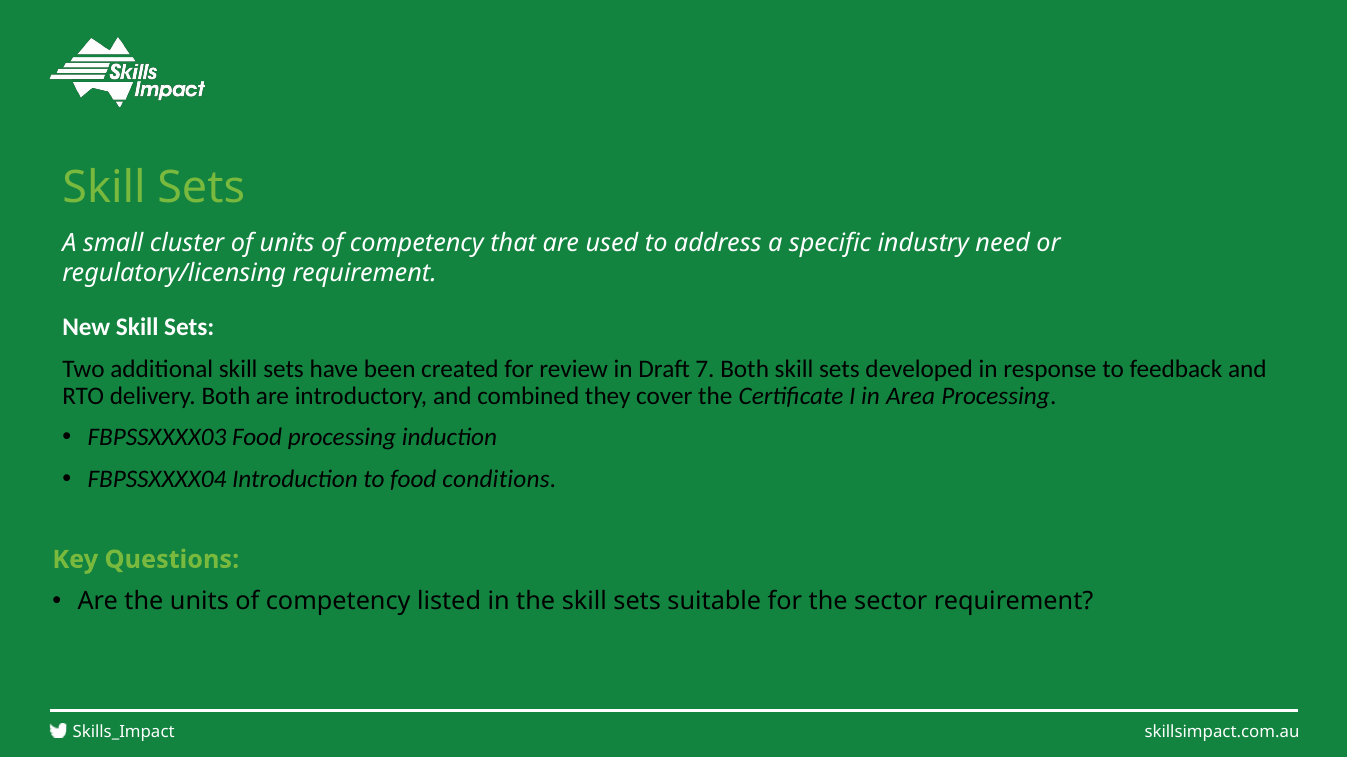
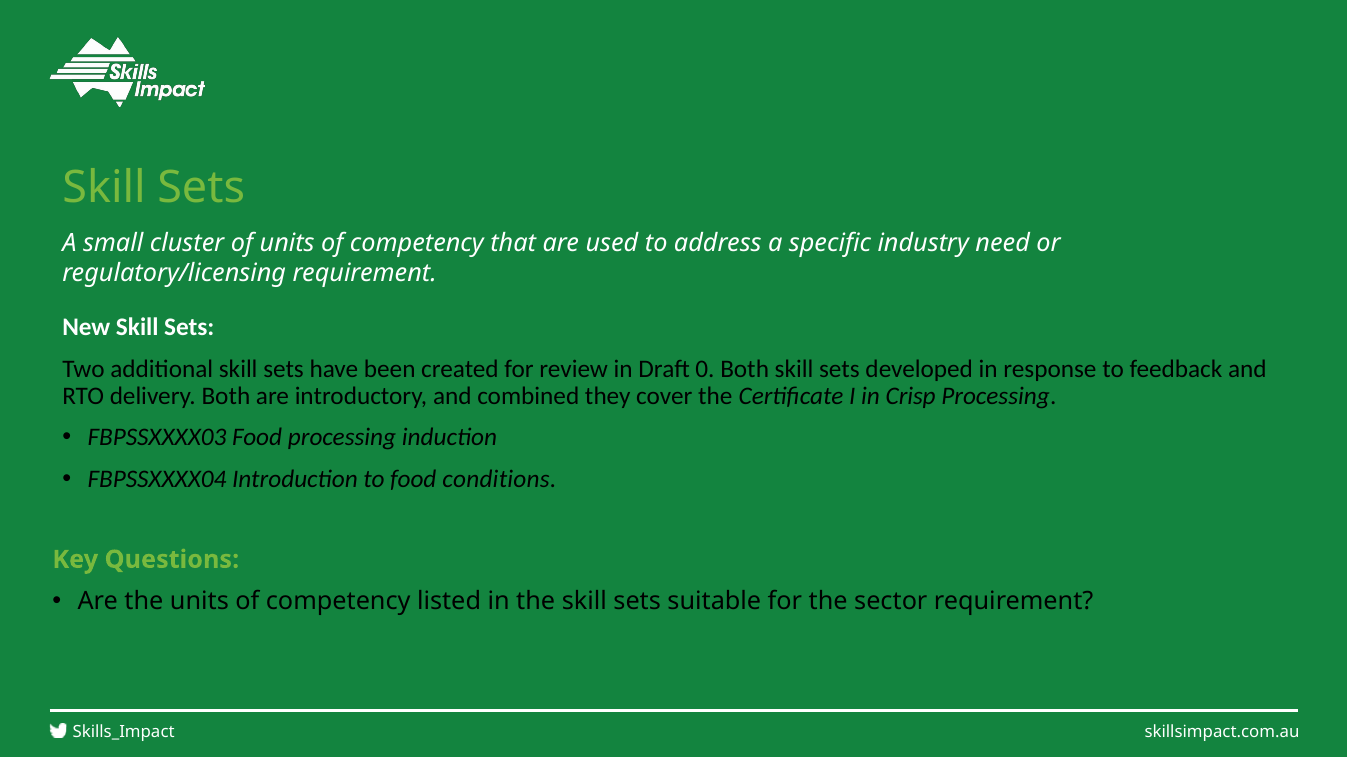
7: 7 -> 0 (705, 369)
Area: Area -> Crisp (911, 396)
